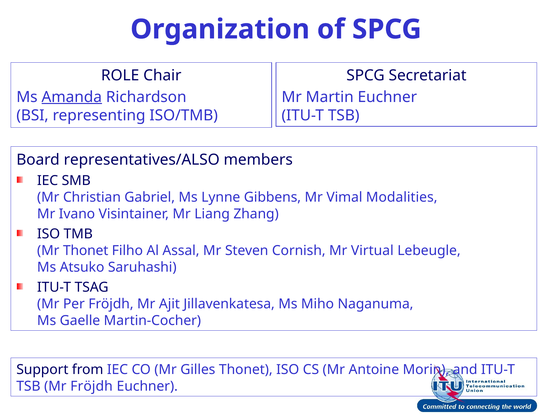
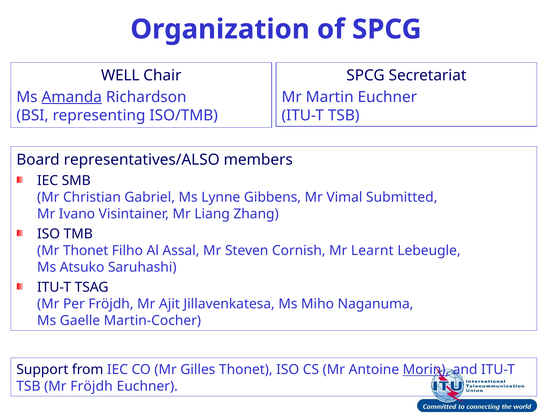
ROLE: ROLE -> WELL (120, 76)
Modalities: Modalities -> Submitted (402, 197)
Virtual: Virtual -> Learnt (372, 251)
Morin underline: none -> present (426, 370)
